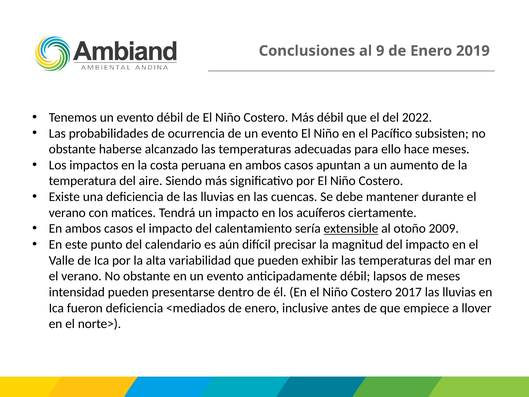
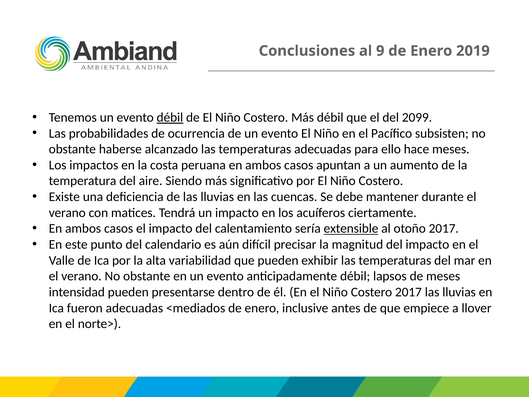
débil underline: none -> present (170, 117)
2022: 2022 -> 2099 (417, 117)
otoño 2009: 2009 -> 2017 (444, 228)
fueron deficiencia: deficiencia -> adecuadas (134, 308)
